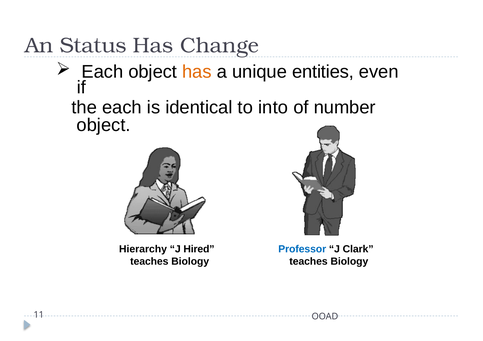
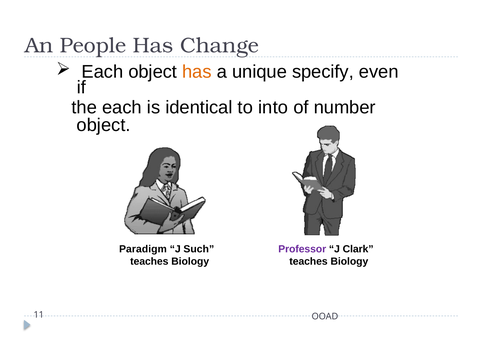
Status: Status -> People (93, 46)
entities: entities -> specify (323, 72)
Hierarchy: Hierarchy -> Paradigm (143, 249)
Hired: Hired -> Such (199, 249)
Professor colour: blue -> purple (302, 249)
